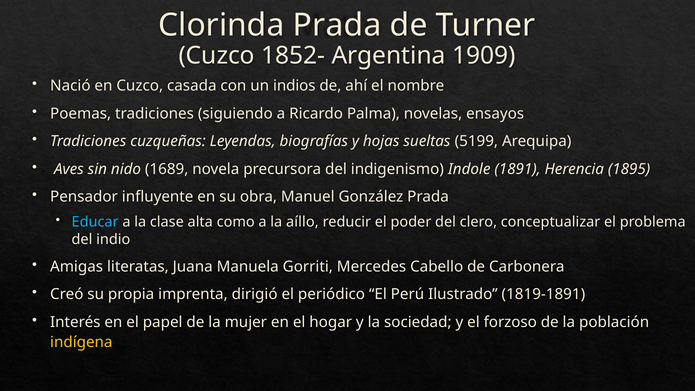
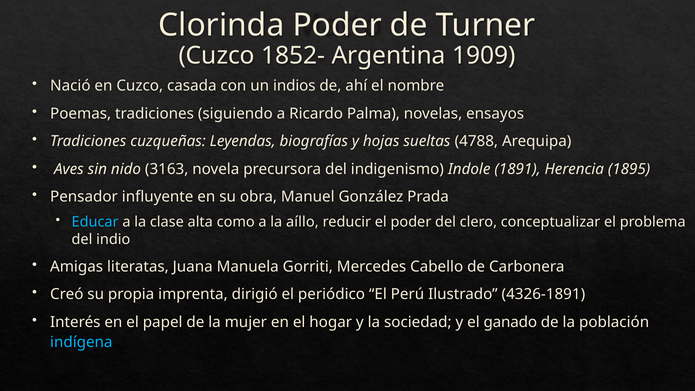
Clorinda Prada: Prada -> Poder (337, 25)
5199: 5199 -> 4788 (476, 141)
1689: 1689 -> 3163 (167, 169)
1819-1891: 1819-1891 -> 4326-1891 (543, 294)
forzoso: forzoso -> ganado (510, 322)
indígena colour: yellow -> light blue (81, 342)
